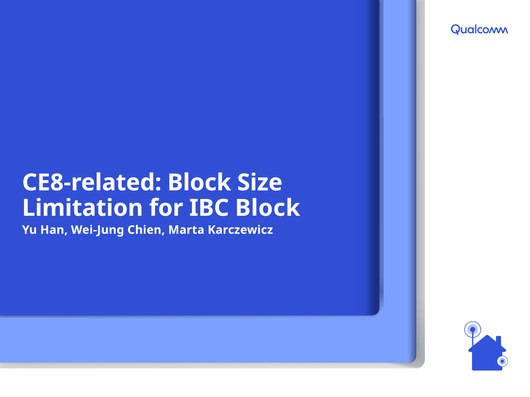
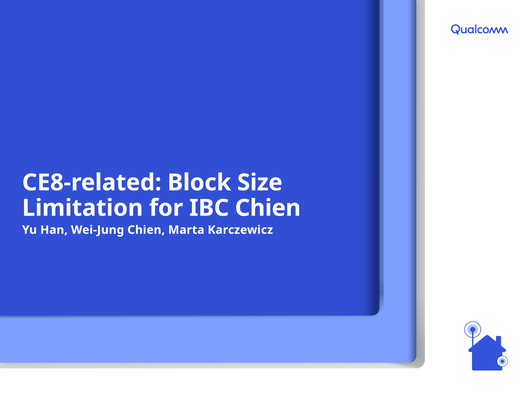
IBC Block: Block -> Chien (268, 208)
